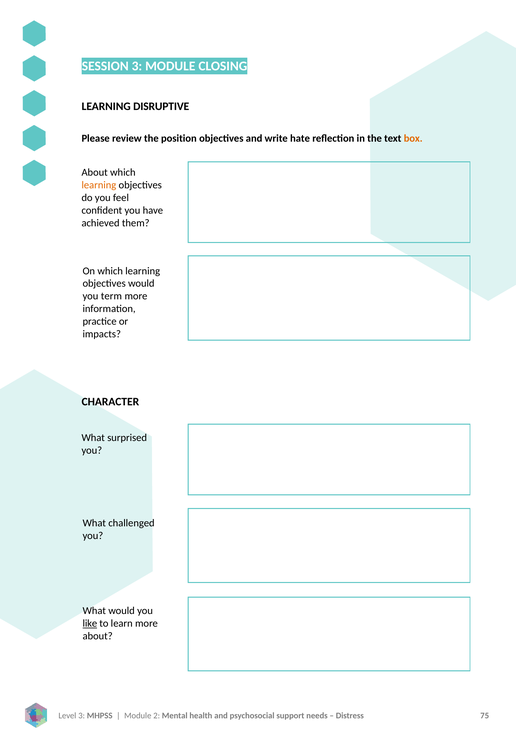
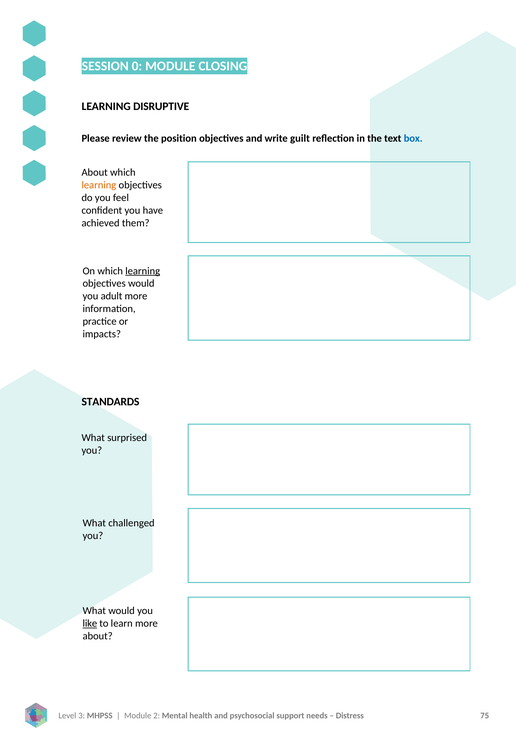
SESSION 3: 3 -> 0 (137, 66)
hate: hate -> guilt (300, 138)
box colour: orange -> blue (413, 138)
learning underline: none -> present (143, 271)
term: term -> adult (112, 296)
CHARACTER: CHARACTER -> STANDARDS (110, 401)
